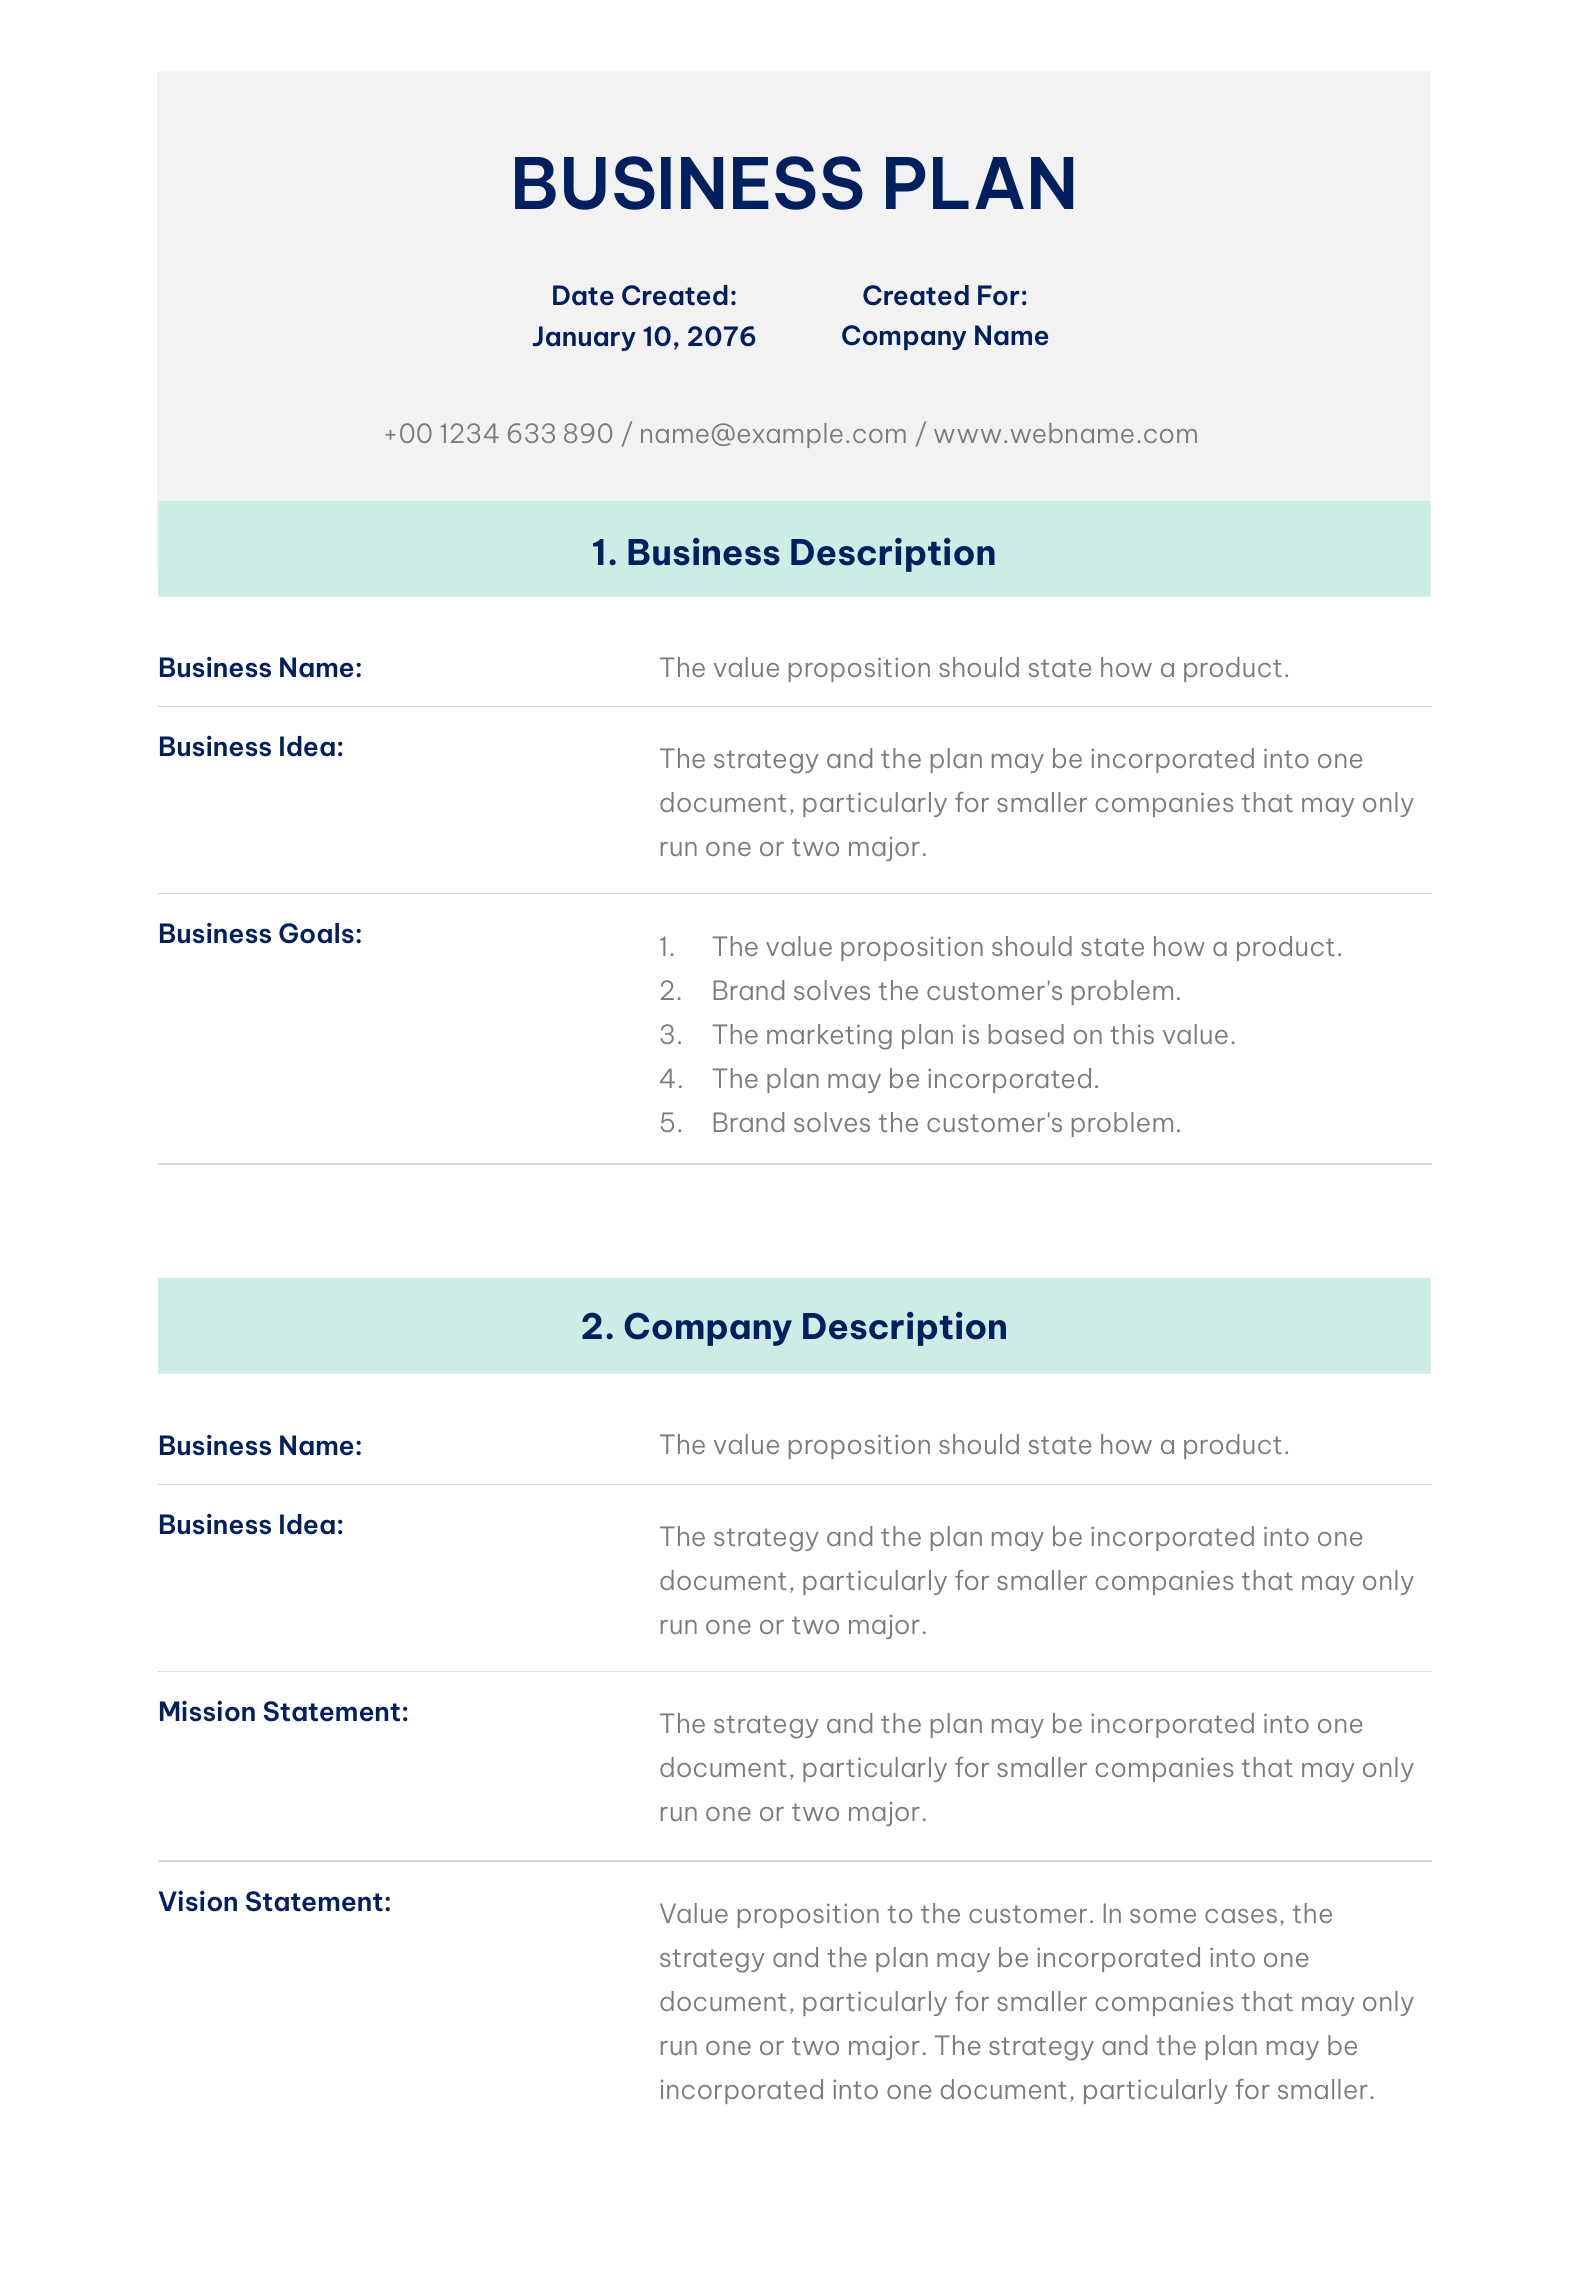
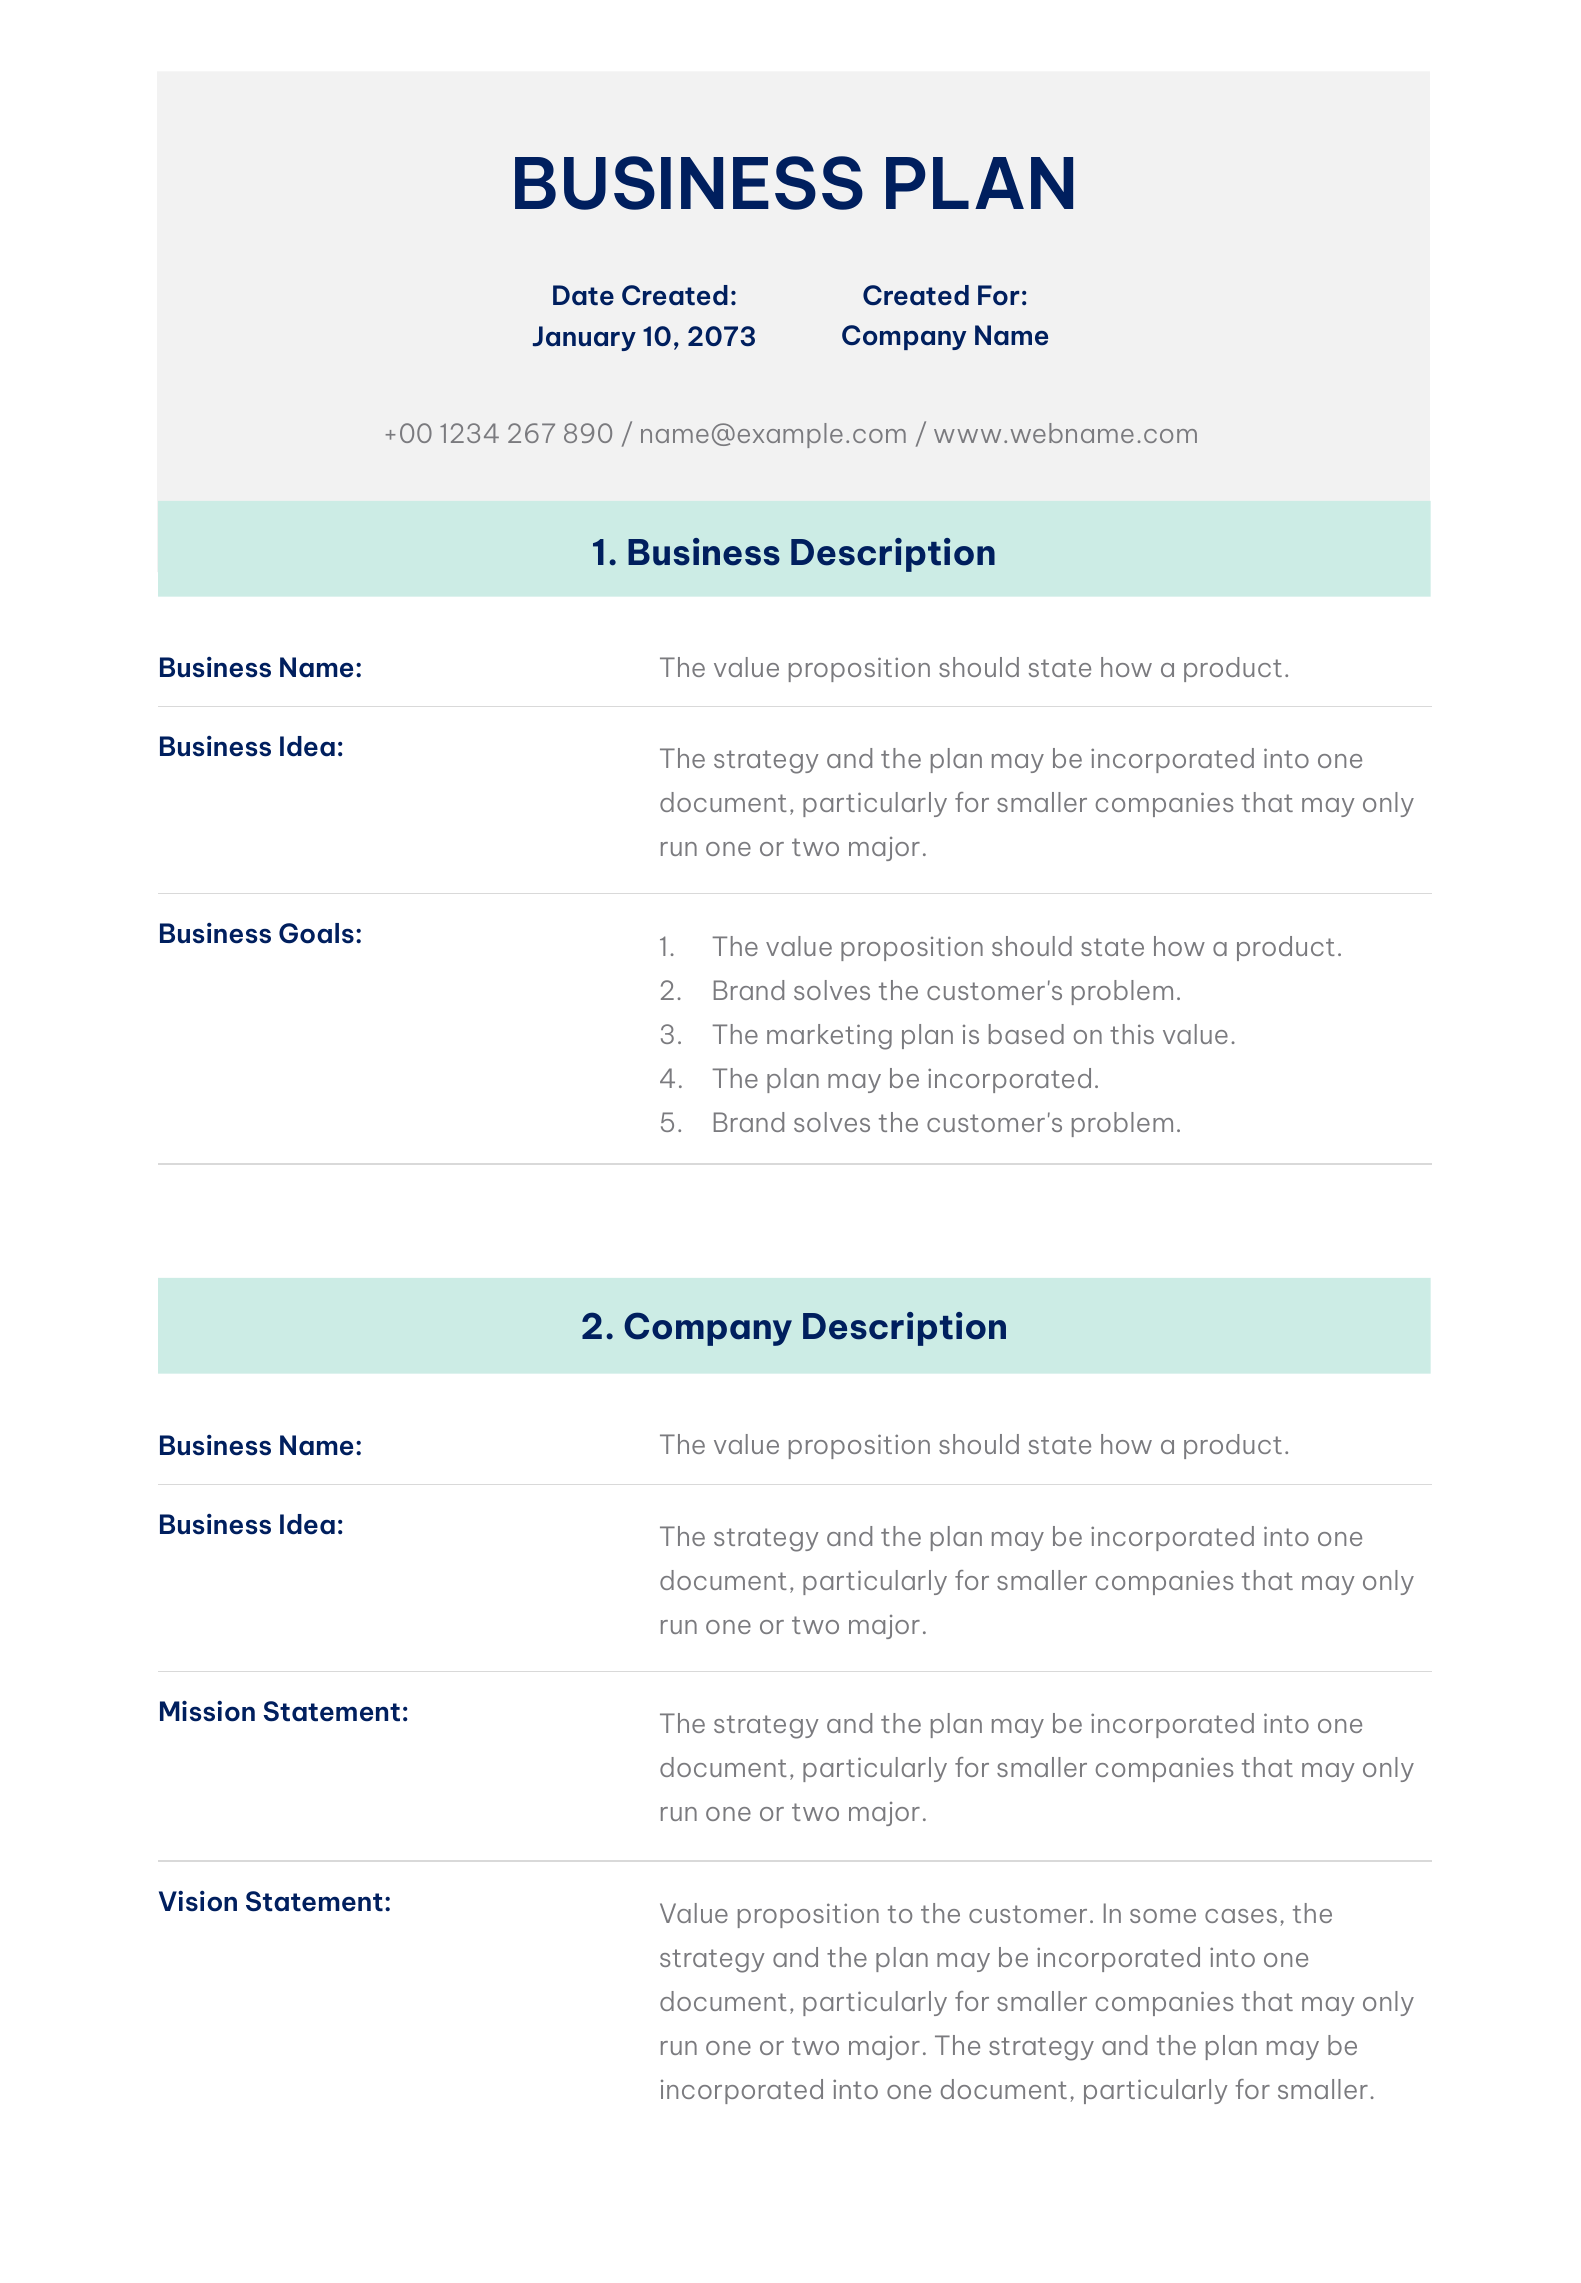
2076: 2076 -> 2073 (722, 338)
633: 633 -> 267 (531, 435)
